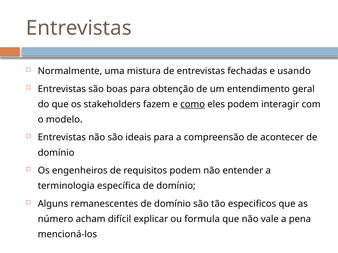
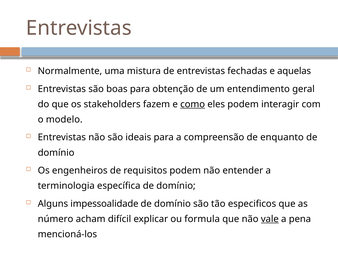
usando: usando -> aquelas (294, 71)
acontecer: acontecer -> enquanto (282, 138)
remanescentes: remanescentes -> impessoalidade (104, 204)
vale underline: none -> present (270, 219)
